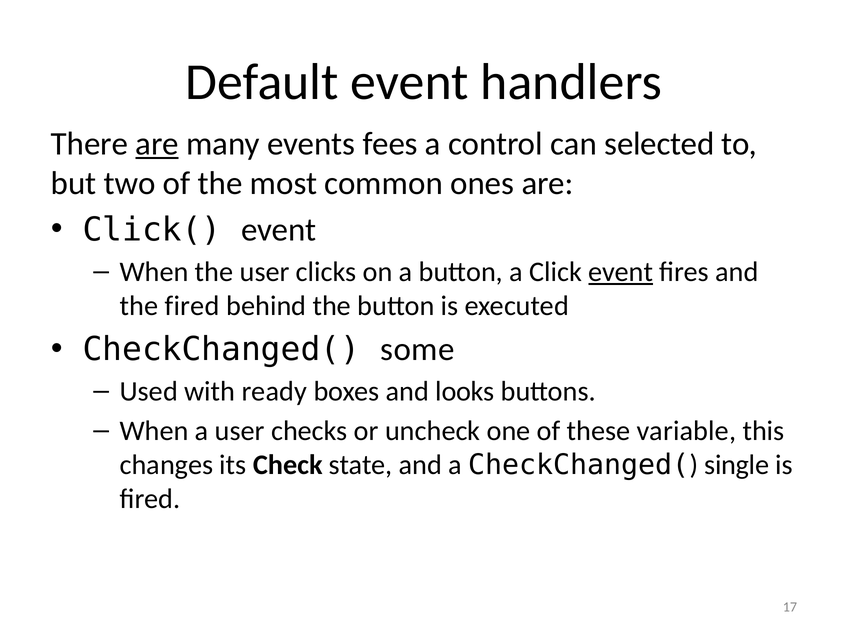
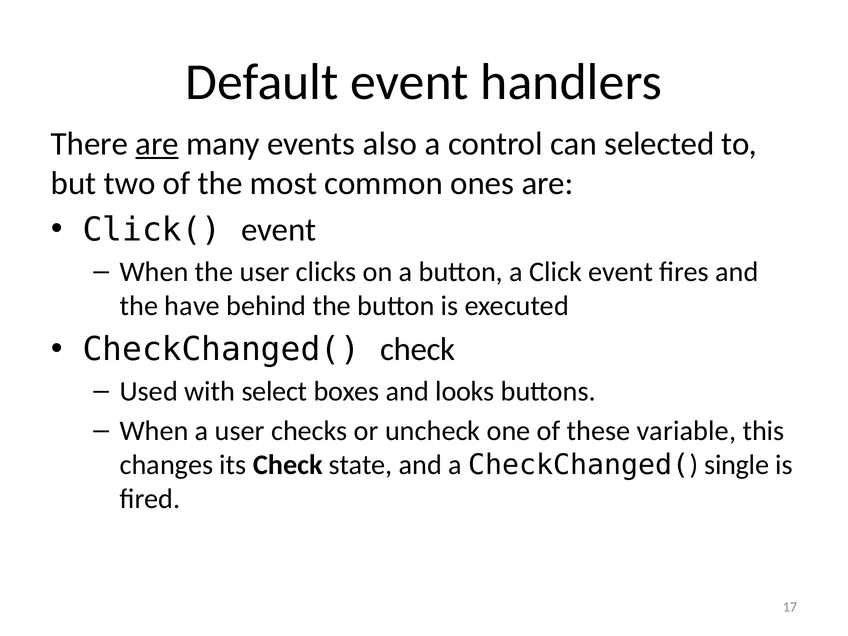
fees: fees -> also (390, 144)
event underline: present -> none (621, 272)
the fired: fired -> have (192, 306)
CheckChanged( some: some -> check (418, 349)
ready: ready -> select (274, 392)
